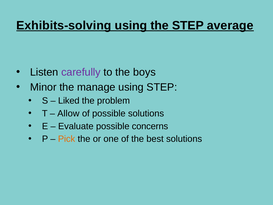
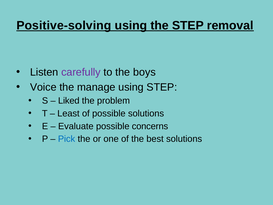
Exhibits-solving: Exhibits-solving -> Positive-solving (64, 25)
average: average -> removal (230, 25)
Minor: Minor -> Voice (43, 87)
Allow: Allow -> Least (68, 113)
Pick colour: orange -> blue (67, 139)
